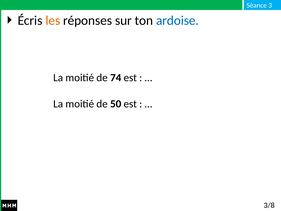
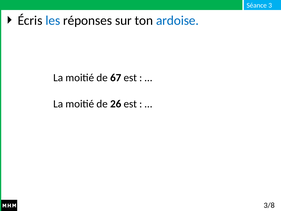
les colour: orange -> blue (53, 20)
74: 74 -> 67 (116, 78)
50: 50 -> 26 (116, 104)
